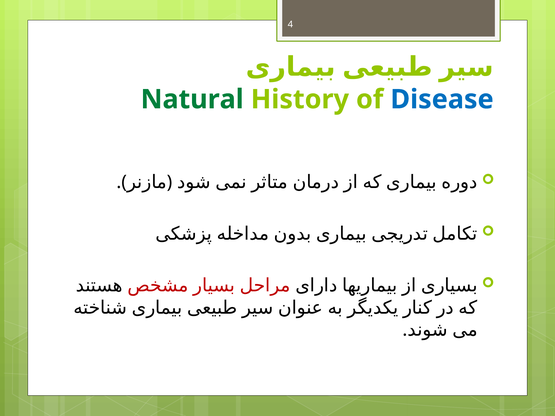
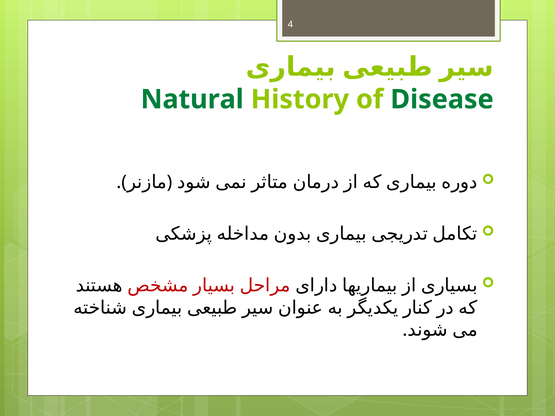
Disease colour: blue -> green (442, 99)
